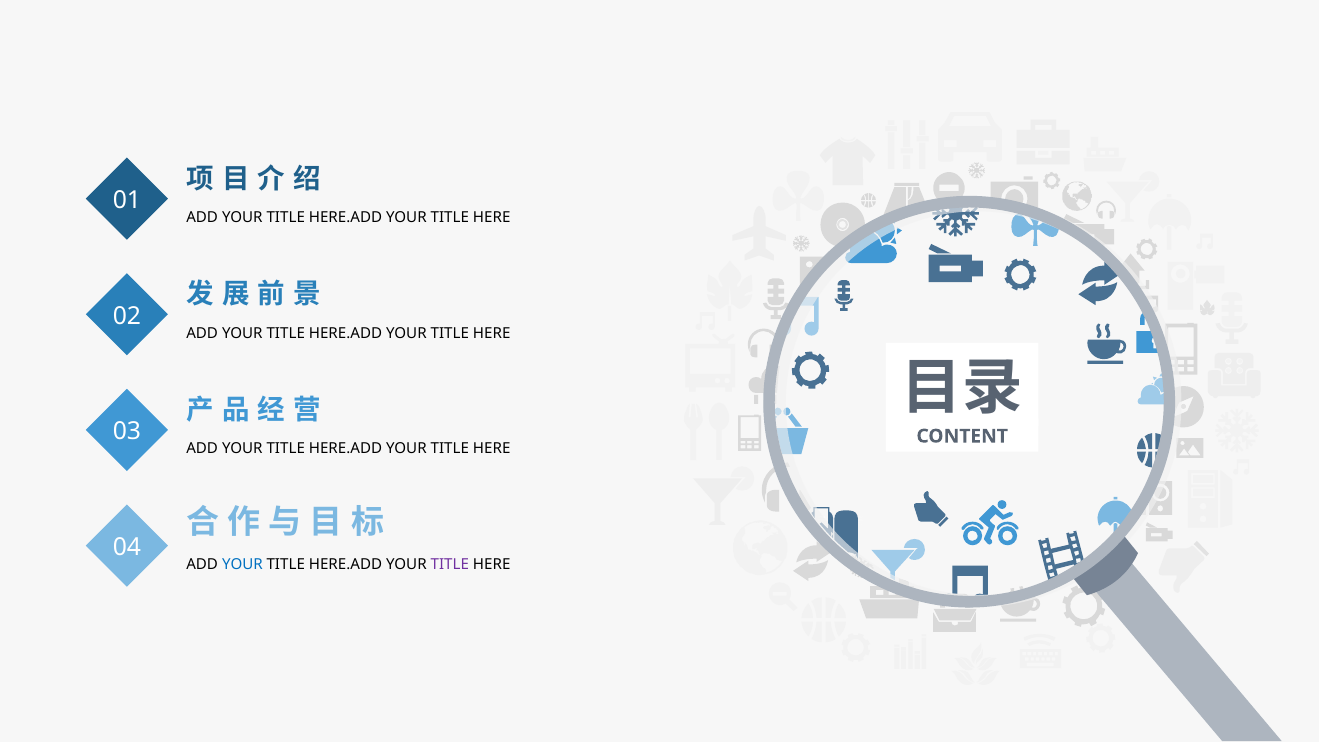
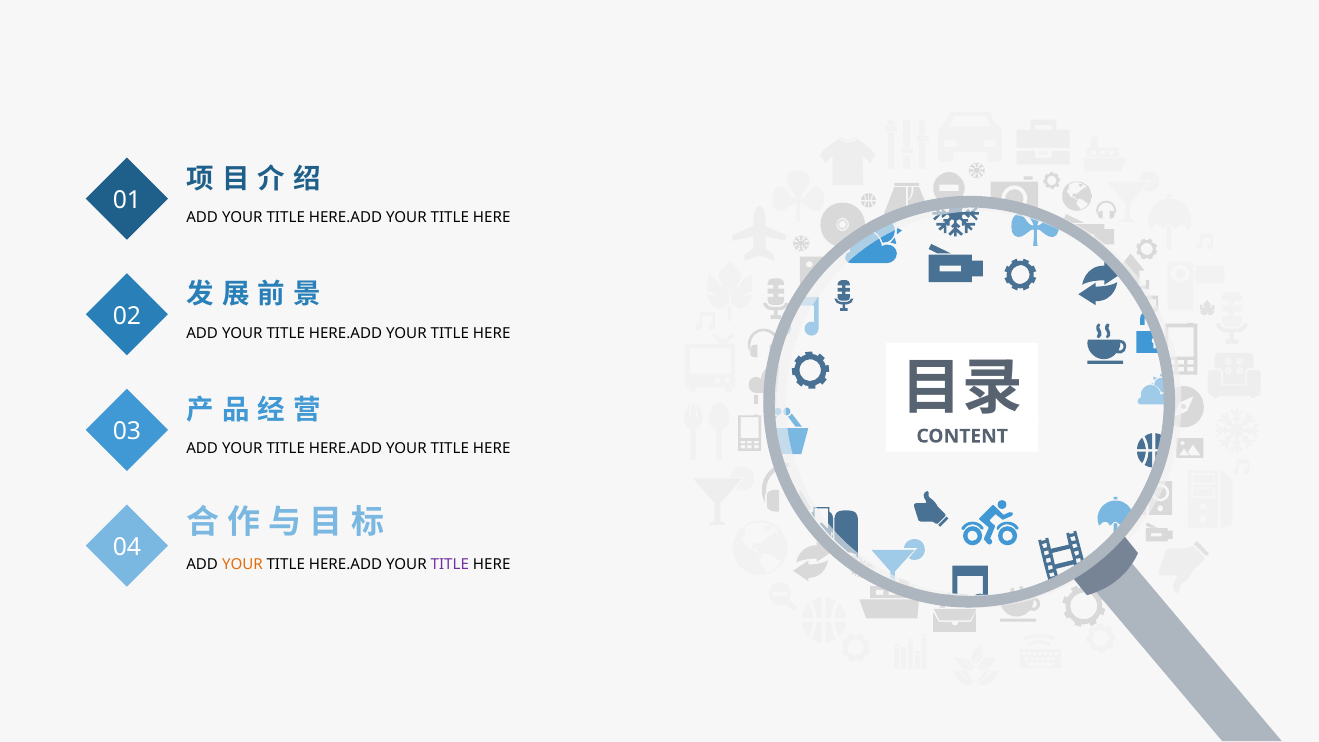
YOUR colour: blue -> orange (242, 564)
